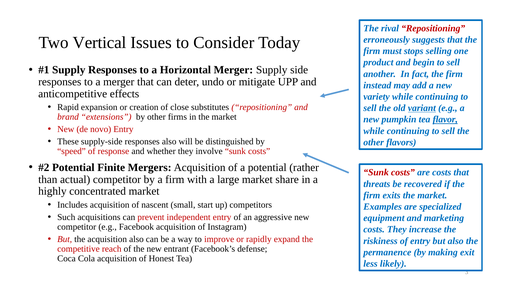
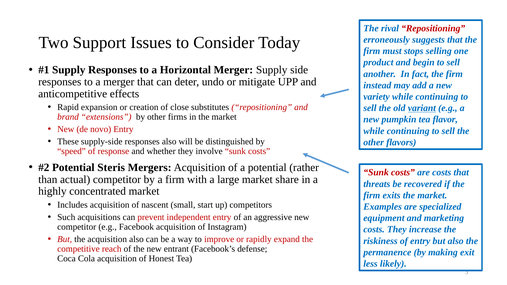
Vertical: Vertical -> Support (99, 43)
flavor underline: present -> none (445, 120)
Finite: Finite -> Steris (111, 167)
